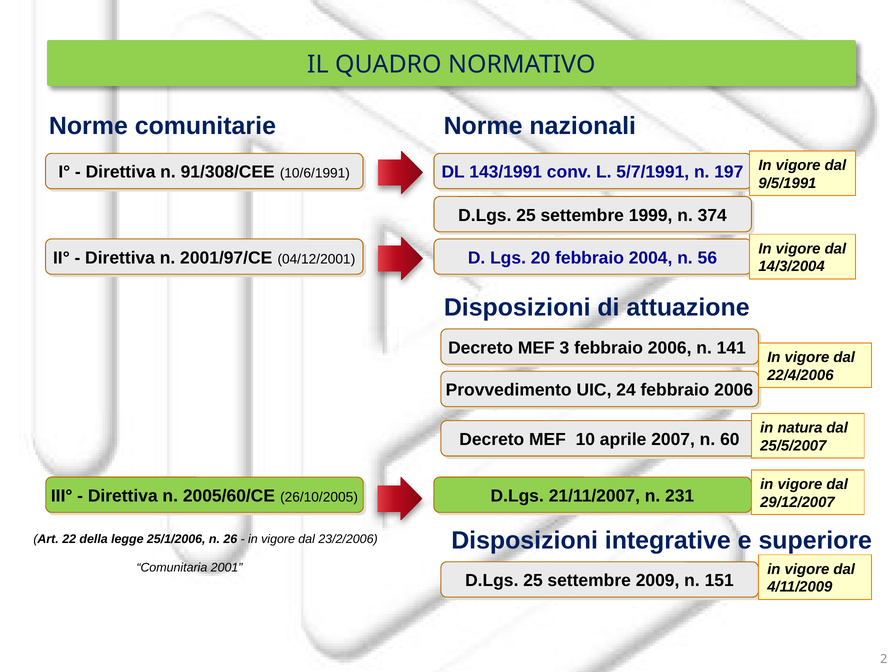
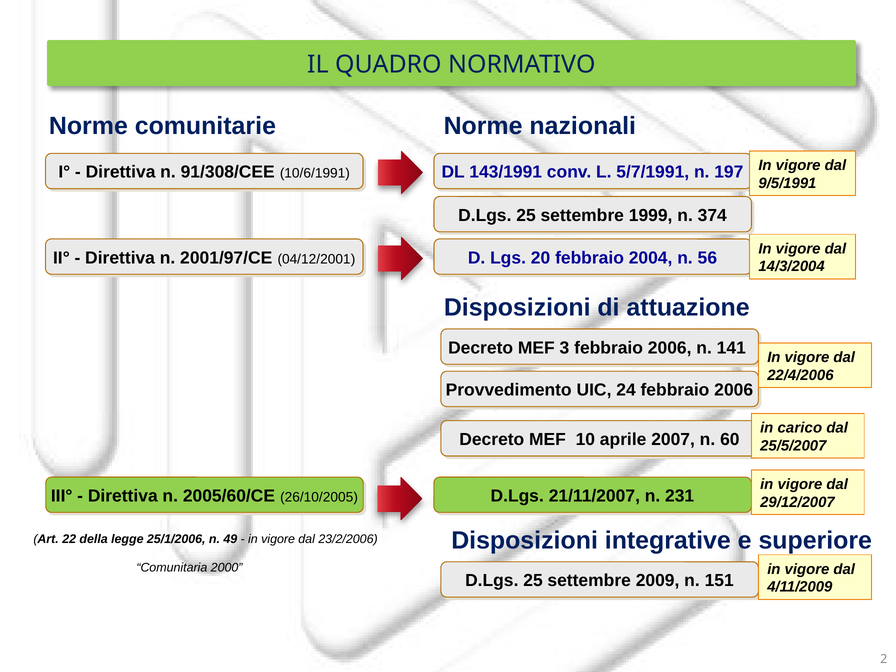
natura: natura -> carico (800, 428)
26: 26 -> 49 (230, 539)
2001: 2001 -> 2000 (227, 567)
